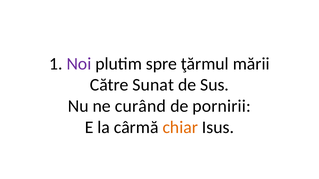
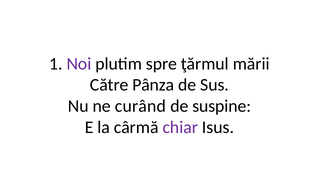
Sunat: Sunat -> Pânza (153, 85)
pornirii: pornirii -> suspine (222, 106)
chiar colour: orange -> purple (180, 128)
